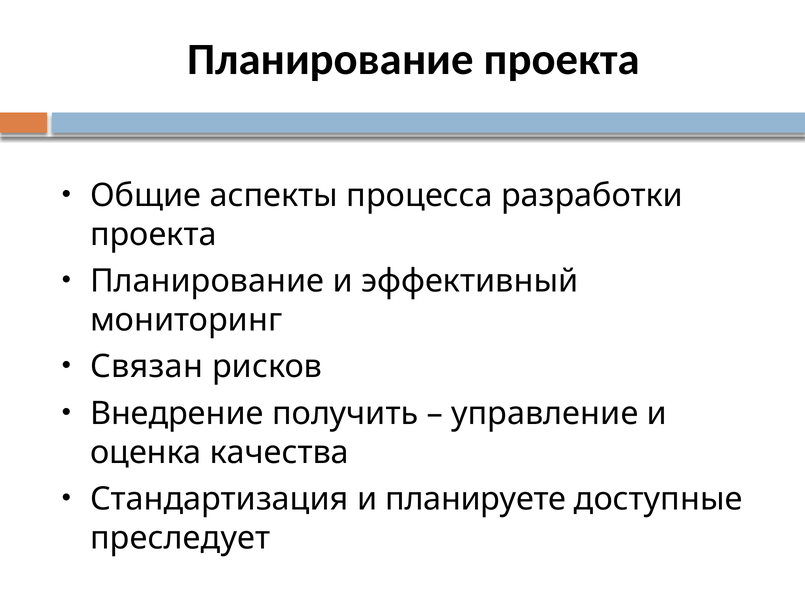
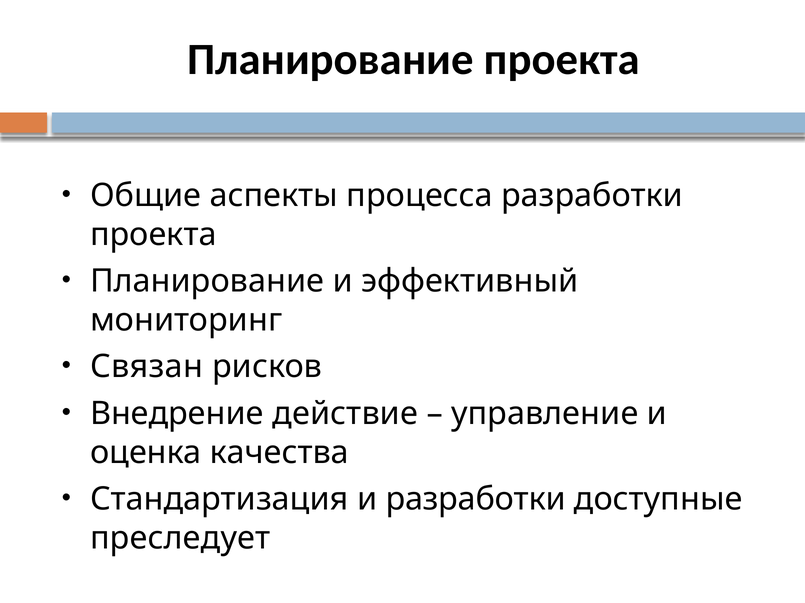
получить: получить -> действие (345, 414)
и планируете: планируете -> разработки (476, 500)
